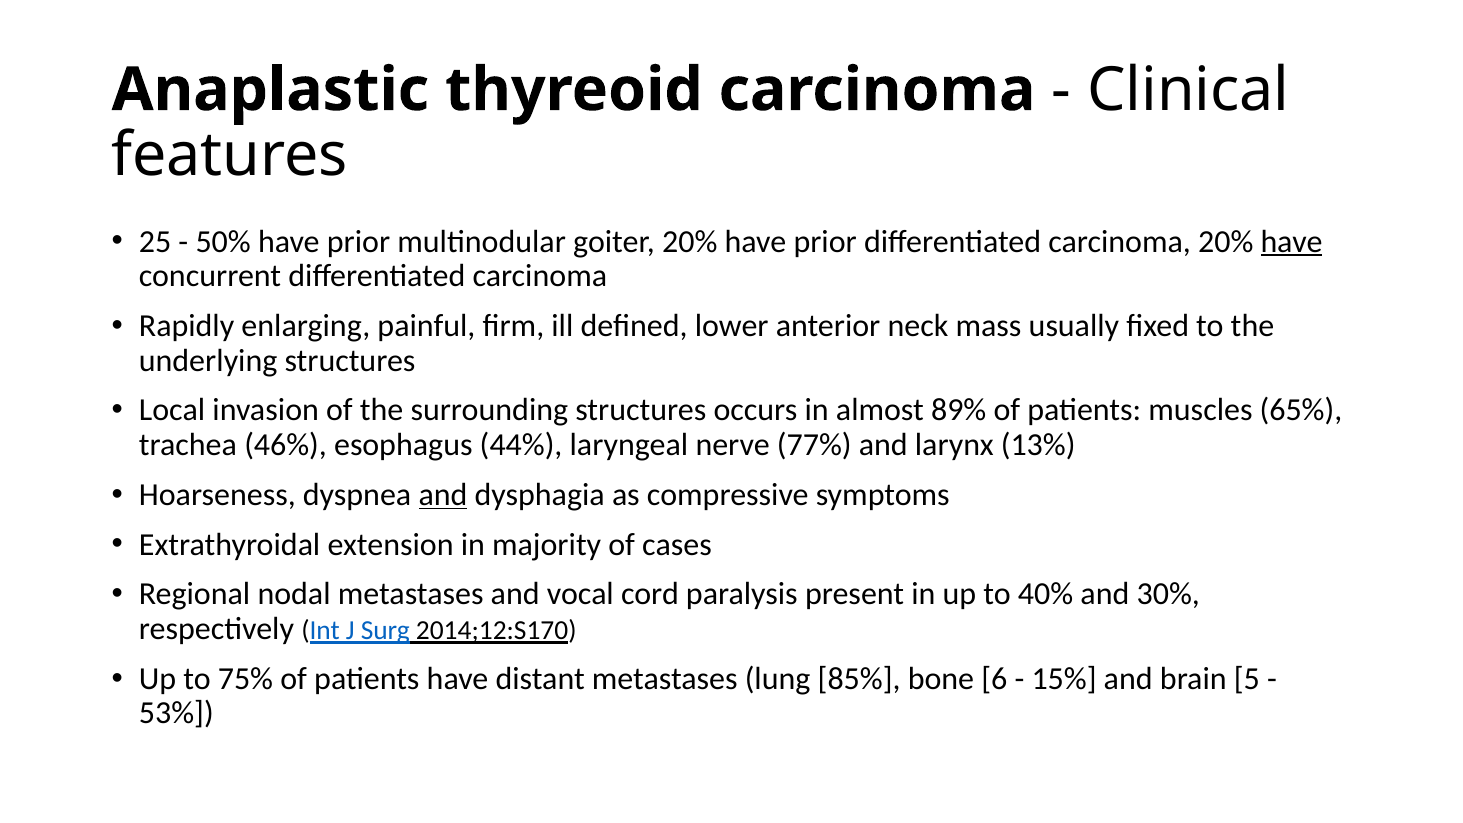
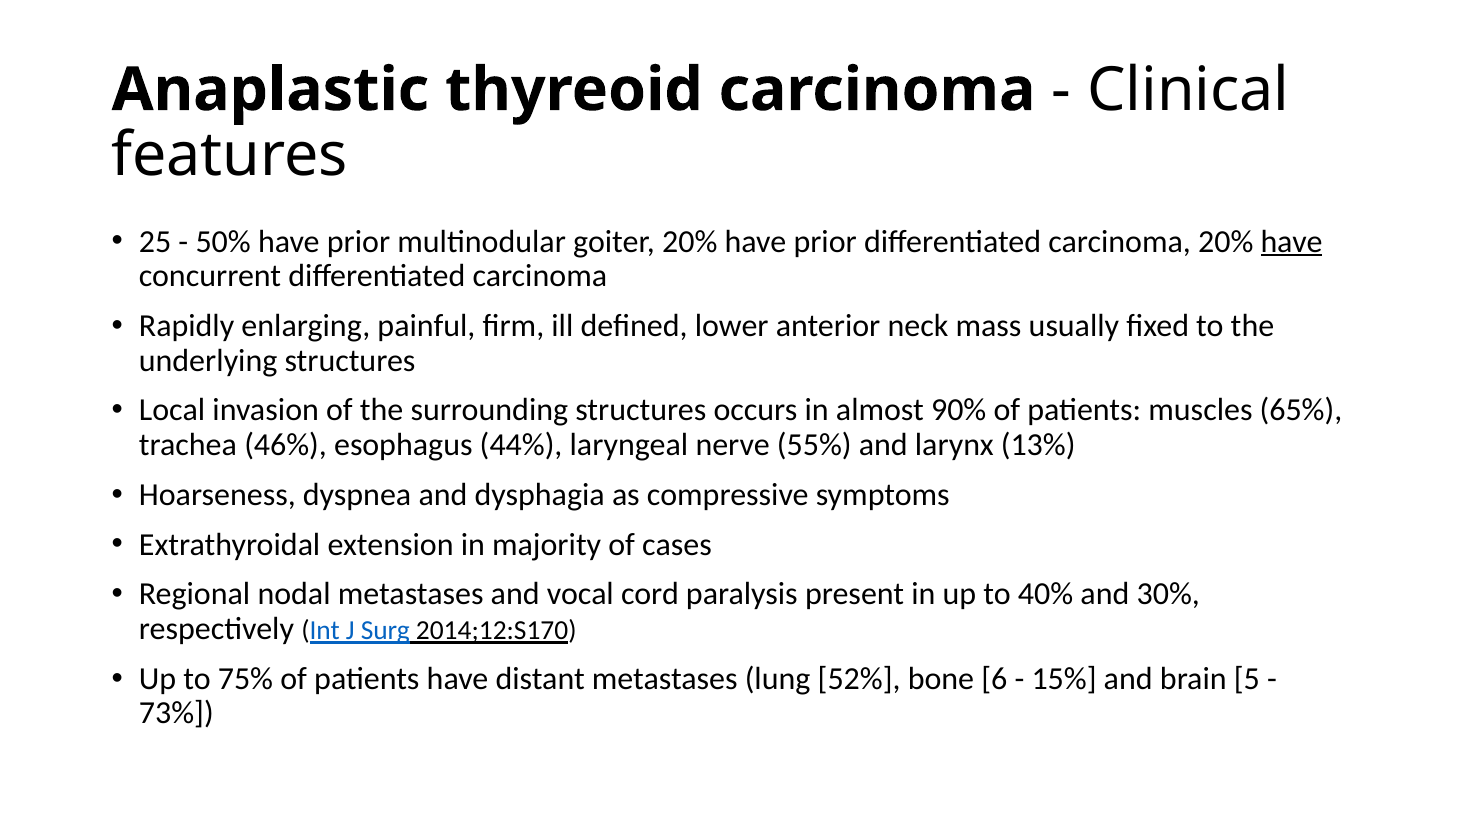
89%: 89% -> 90% (959, 410)
77%: 77% -> 55% (814, 445)
and underline: present -> none (443, 495)
85%: 85% -> 52% (859, 679)
53%: 53% -> 73% (176, 713)
